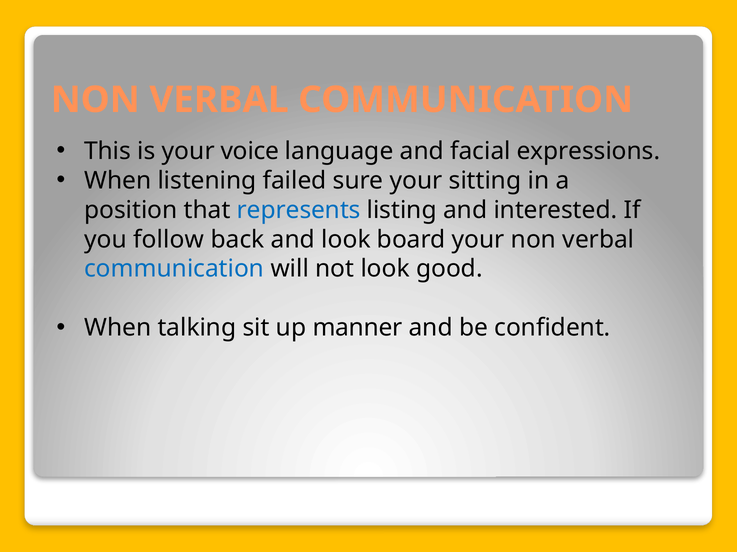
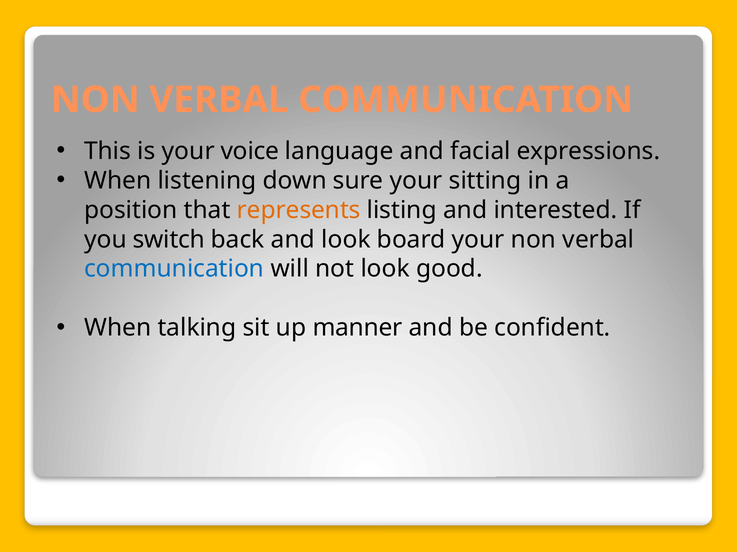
failed: failed -> down (295, 181)
represents colour: blue -> orange (299, 210)
follow: follow -> switch (169, 240)
